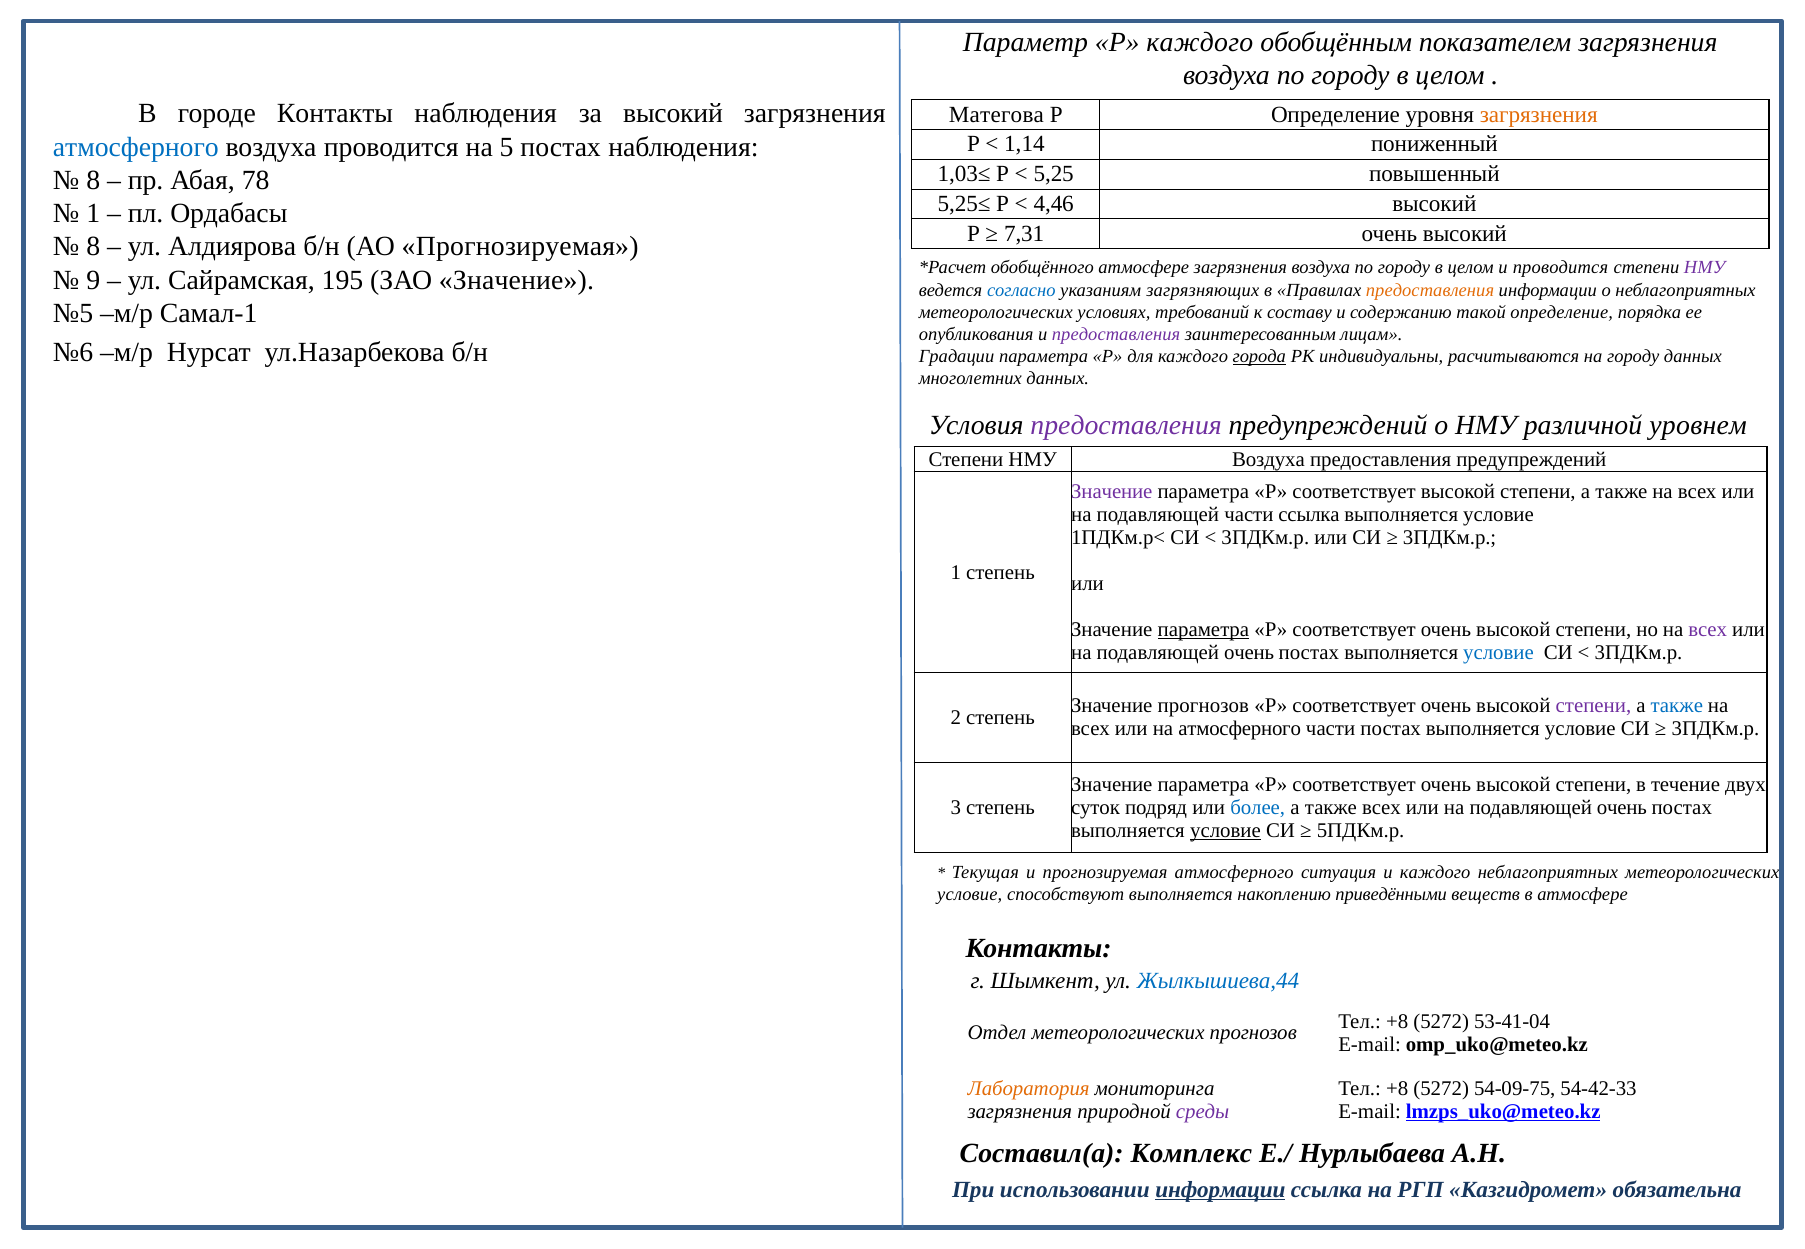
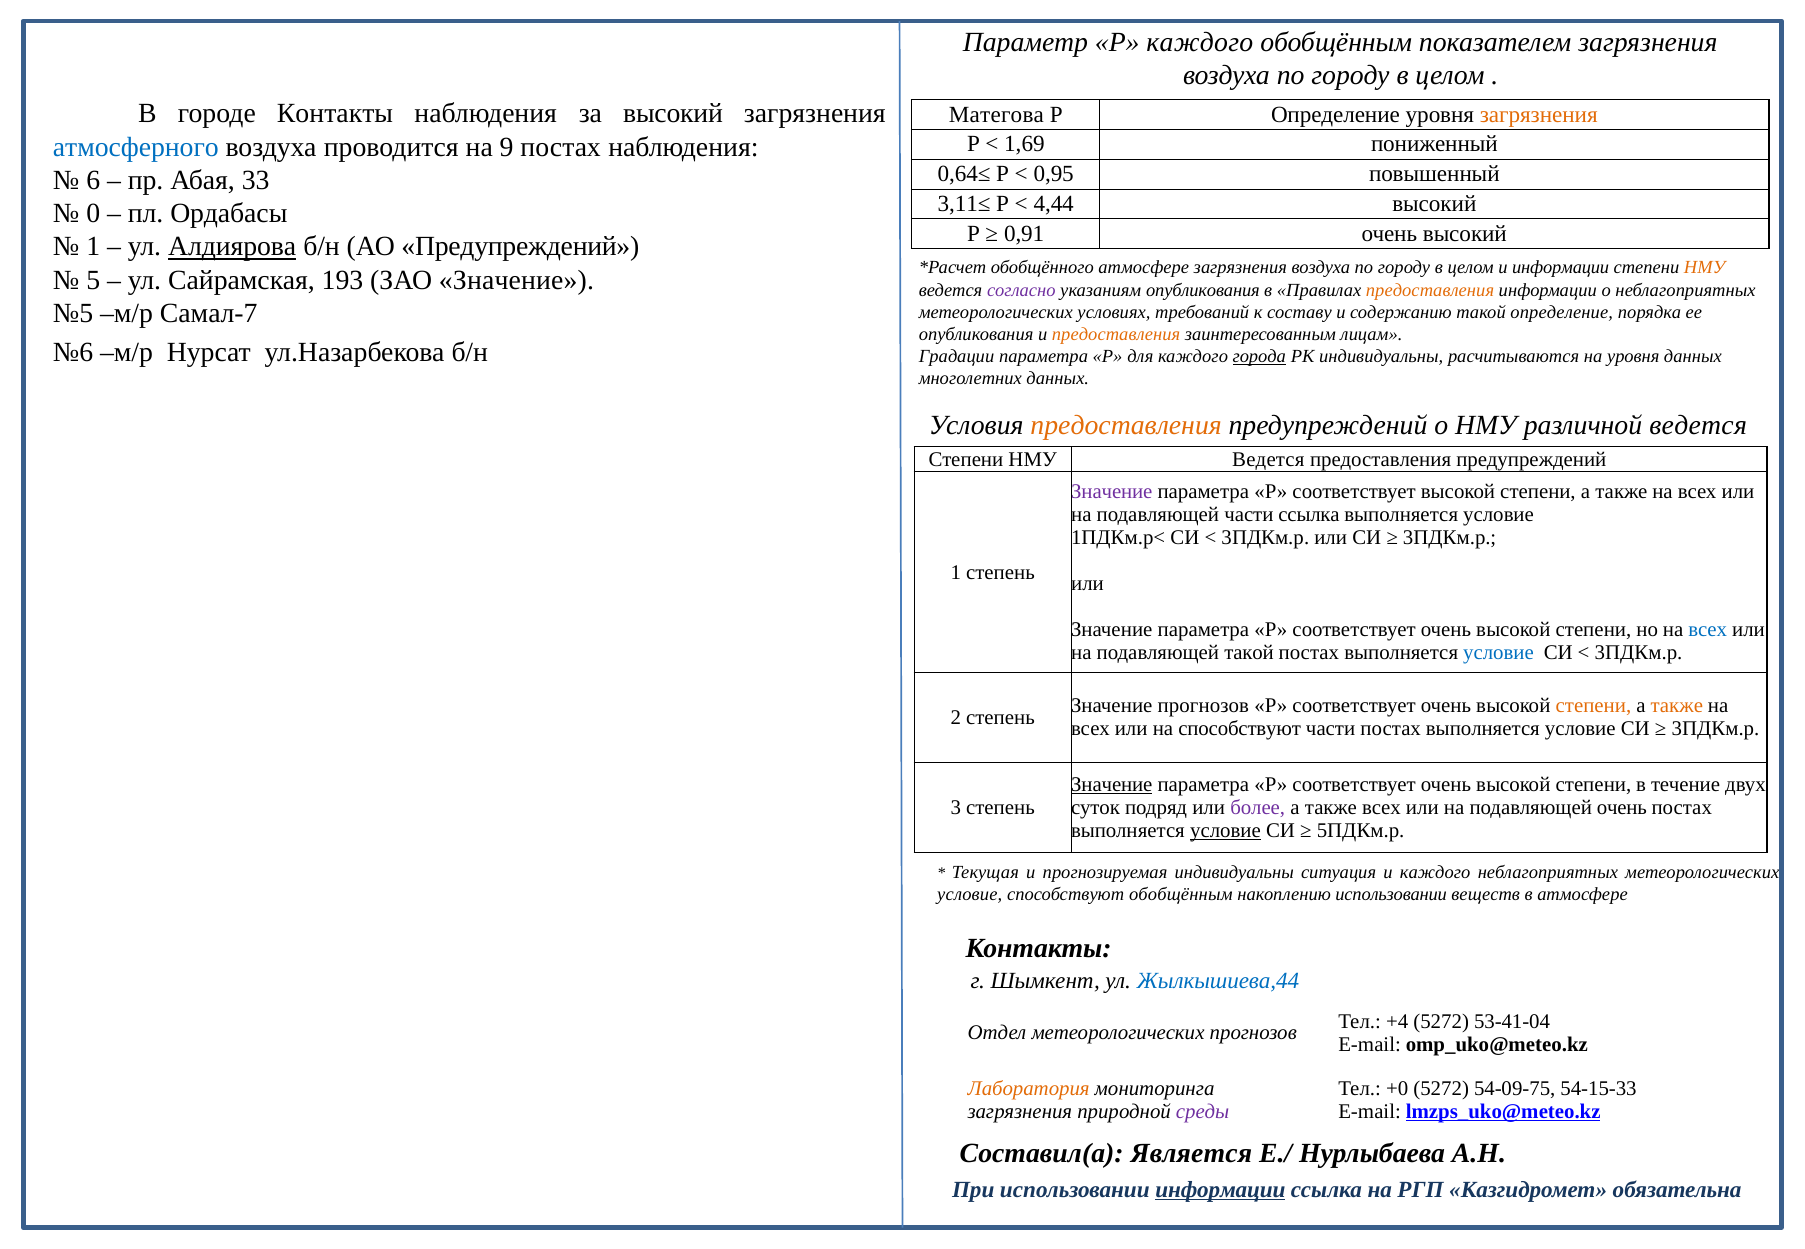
1,14: 1,14 -> 1,69 (1024, 144)
5: 5 -> 9 (507, 147)
1,03≤: 1,03≤ -> 0,64≤ (964, 174)
5,25: 5,25 -> 0,95 (1054, 174)
8: 8 -> 6 (93, 180)
78: 78 -> 33 (256, 180)
5,25≤: 5,25≤ -> 3,11≤ (964, 204)
4,46: 4,46 -> 4,44 (1054, 204)
1: 1 -> 0 (93, 214)
7,31: 7,31 -> 0,91 (1024, 234)
8: 8 -> 1 (93, 247)
Алдиярова underline: none -> present (232, 247)
АО Прогнозируемая: Прогнозируемая -> Предупреждений (520, 247)
и проводится: проводится -> информации (1561, 268)
НМУ colour: purple -> orange (1705, 268)
9: 9 -> 5 (93, 280)
195: 195 -> 193 (342, 280)
согласно colour: blue -> purple (1021, 290)
указаниям загрязняющих: загрязняющих -> опубликования (1203, 290)
Самал-1: Самал-1 -> Самал-7 (209, 314)
предоставления colour: purple -> orange (1116, 335)
на городу: городу -> уровня (1633, 357)
предоставления colour: purple -> orange (1126, 426)
различной уровнем: уровнем -> ведется (1698, 426)
Воздуха: Воздуха -> Ведется (1268, 460)
параметра underline: present -> none (1203, 630)
всех colour: purple -> blue (1708, 630)
очень: очень -> такой (1249, 653)
степени colour: purple -> orange (1593, 706)
также colour: blue -> orange (1677, 706)
на атмосферного: атмосферного -> способствуют (1240, 729)
Значение underline: none -> present (1112, 785)
более colour: blue -> purple (1258, 808)
прогнозируемая атмосферного: атмосферного -> индивидуальны (1234, 873)
способствуют выполняется: выполняется -> обобщённым (1181, 895)
накоплению приведёнными: приведёнными -> использовании (1391, 895)
+8: +8 -> +4 (1397, 1022)
+8: +8 -> +0 (1397, 1089)
54-42-33: 54-42-33 -> 54-15-33 (1599, 1089)
Комплекс: Комплекс -> Является (1191, 1154)
